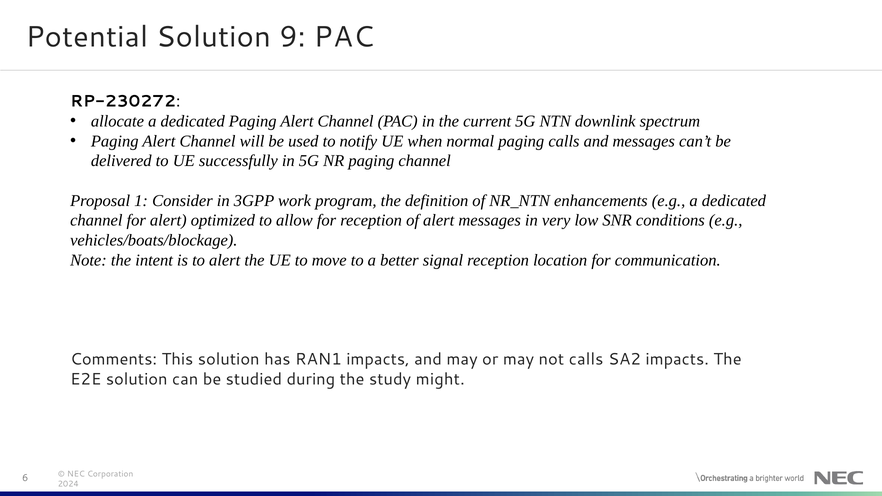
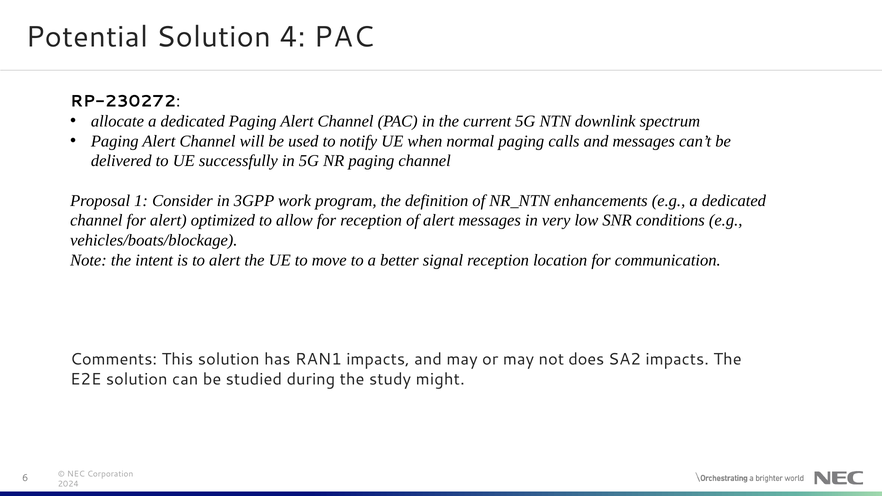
9: 9 -> 4 (293, 37)
not calls: calls -> does (586, 360)
